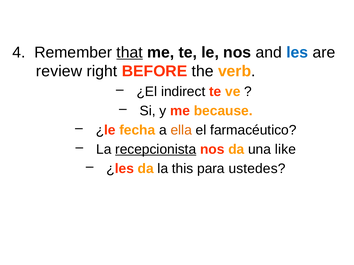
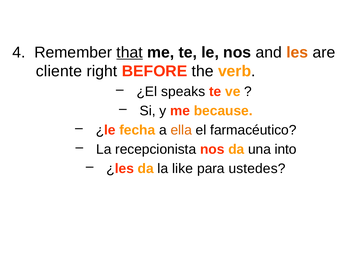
les colour: blue -> orange (297, 52)
review: review -> cliente (59, 71)
indirect: indirect -> speaks (183, 92)
recepcionista underline: present -> none (156, 150)
like: like -> into (286, 150)
this: this -> like (183, 169)
